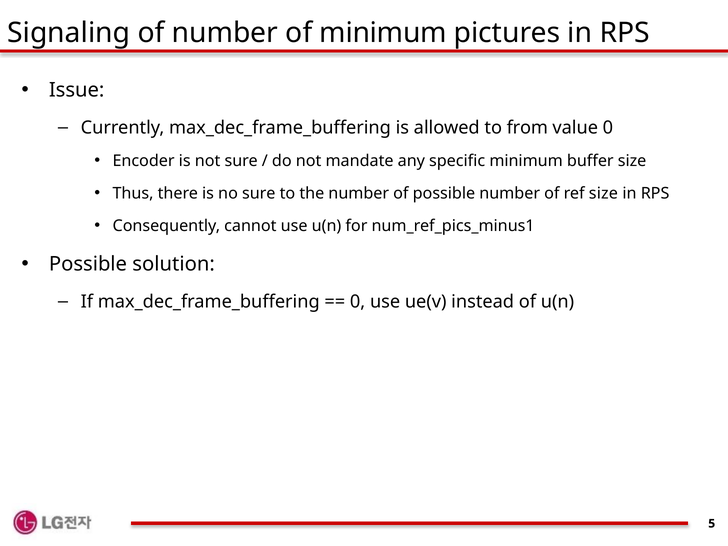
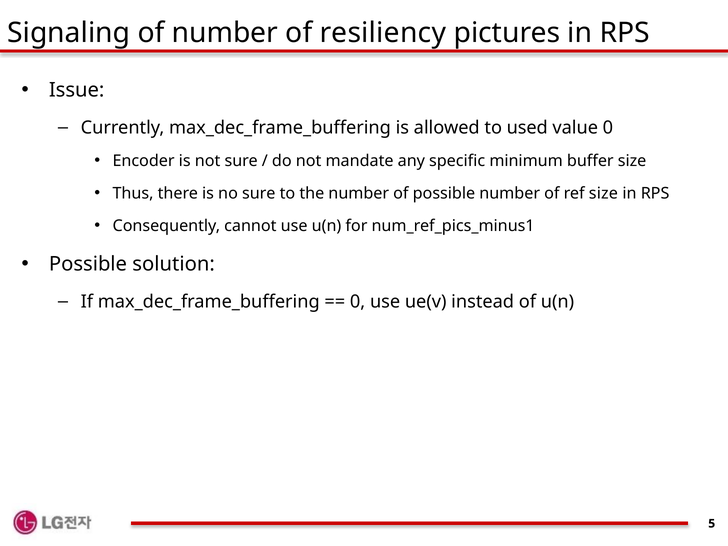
of minimum: minimum -> resiliency (383, 33)
from: from -> used (527, 128)
